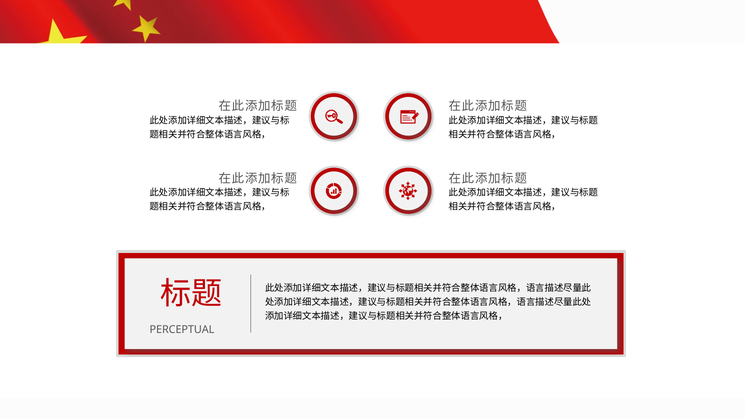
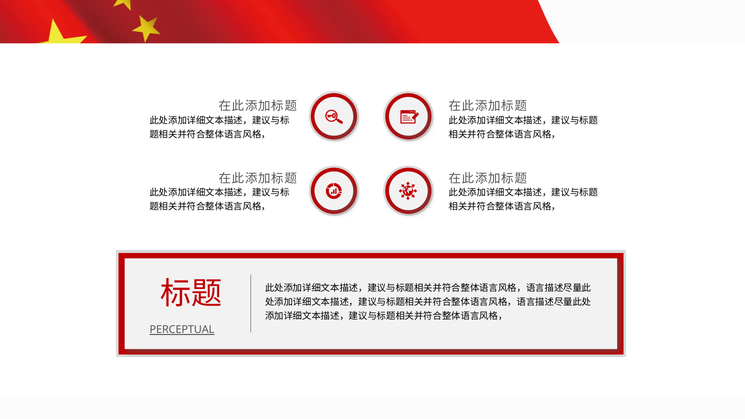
PERCEPTUAL underline: none -> present (182, 330)
